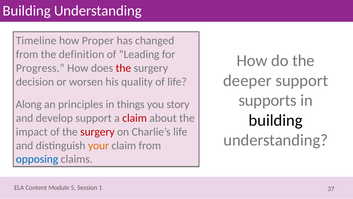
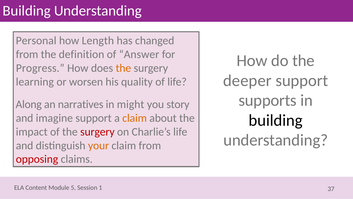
Timeline: Timeline -> Personal (36, 41)
Proper: Proper -> Length (98, 41)
Leading: Leading -> Answer (139, 54)
the colour: red -> orange (123, 68)
decision: decision -> learning (35, 82)
principles: principles -> narratives (81, 104)
things: things -> might (131, 104)
develop: develop -> imagine (54, 118)
claim colour: red -> orange (135, 118)
opposing colour: blue -> red (37, 159)
